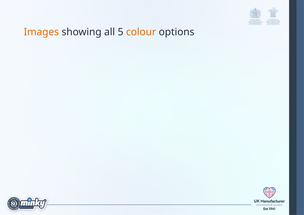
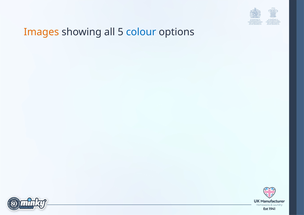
colour colour: orange -> blue (141, 32)
